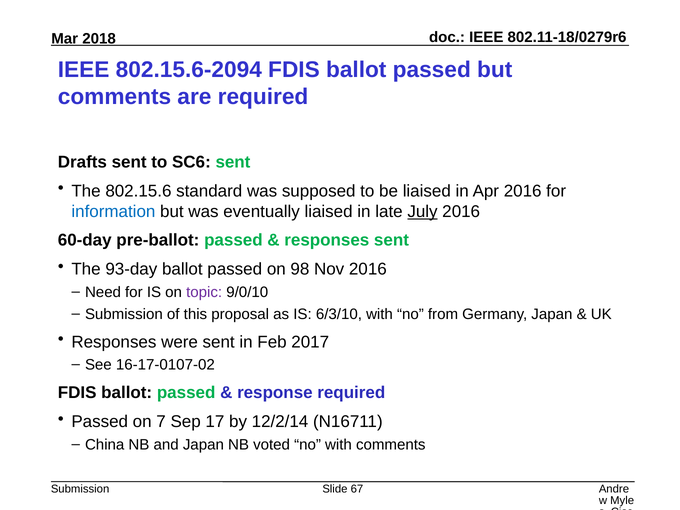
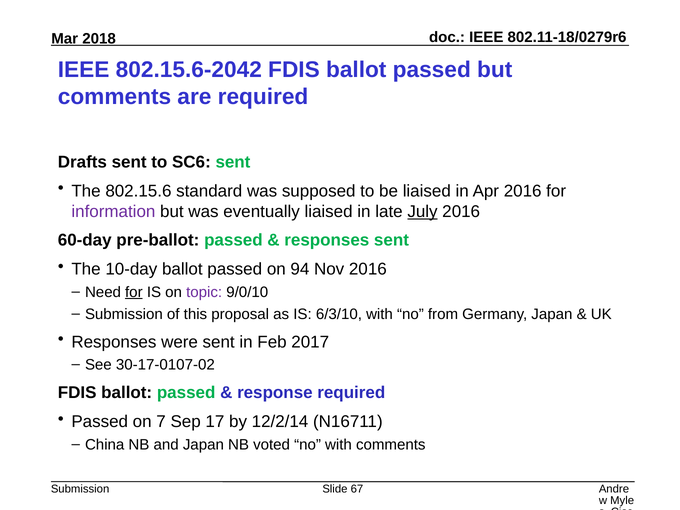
802.15.6-2094: 802.15.6-2094 -> 802.15.6-2042 (189, 70)
information colour: blue -> purple (113, 211)
93-day: 93-day -> 10-day (131, 269)
98: 98 -> 94 (300, 269)
for underline: none -> present (134, 292)
16-17-0107-02: 16-17-0107-02 -> 30-17-0107-02 (165, 365)
